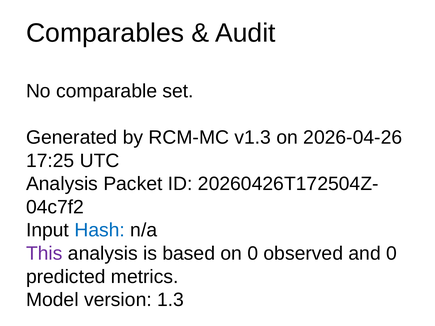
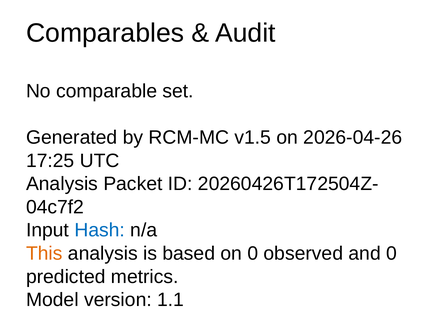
v1.3: v1.3 -> v1.5 (253, 138)
This colour: purple -> orange (44, 254)
1.3: 1.3 -> 1.1 (171, 300)
